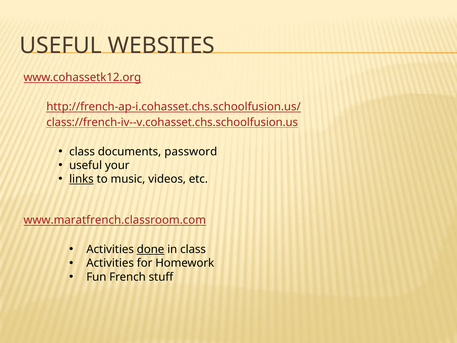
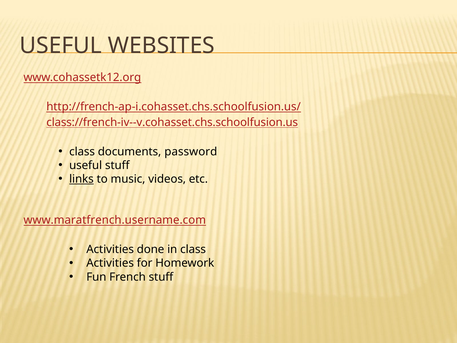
useful your: your -> stuff (117, 165)
www.maratfrench.classroom.com: www.maratfrench.classroom.com -> www.maratfrench.username.com (115, 220)
done underline: present -> none (151, 249)
